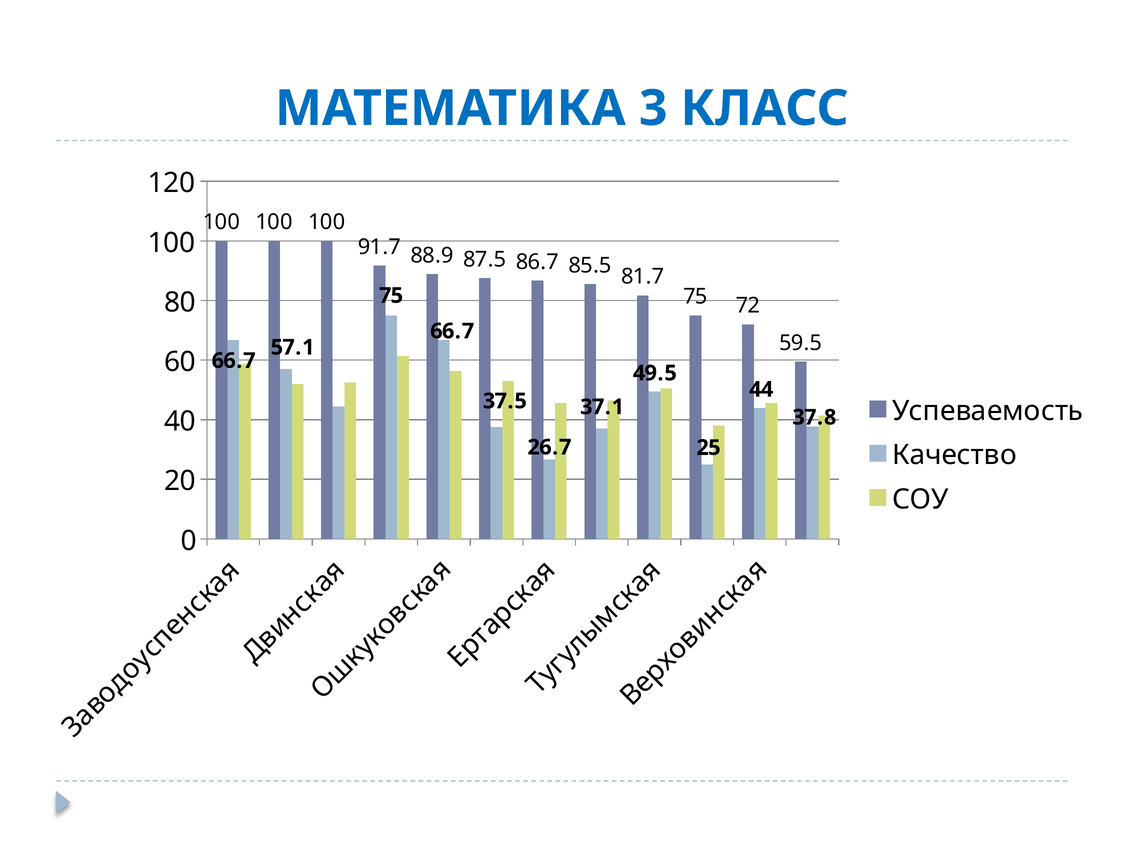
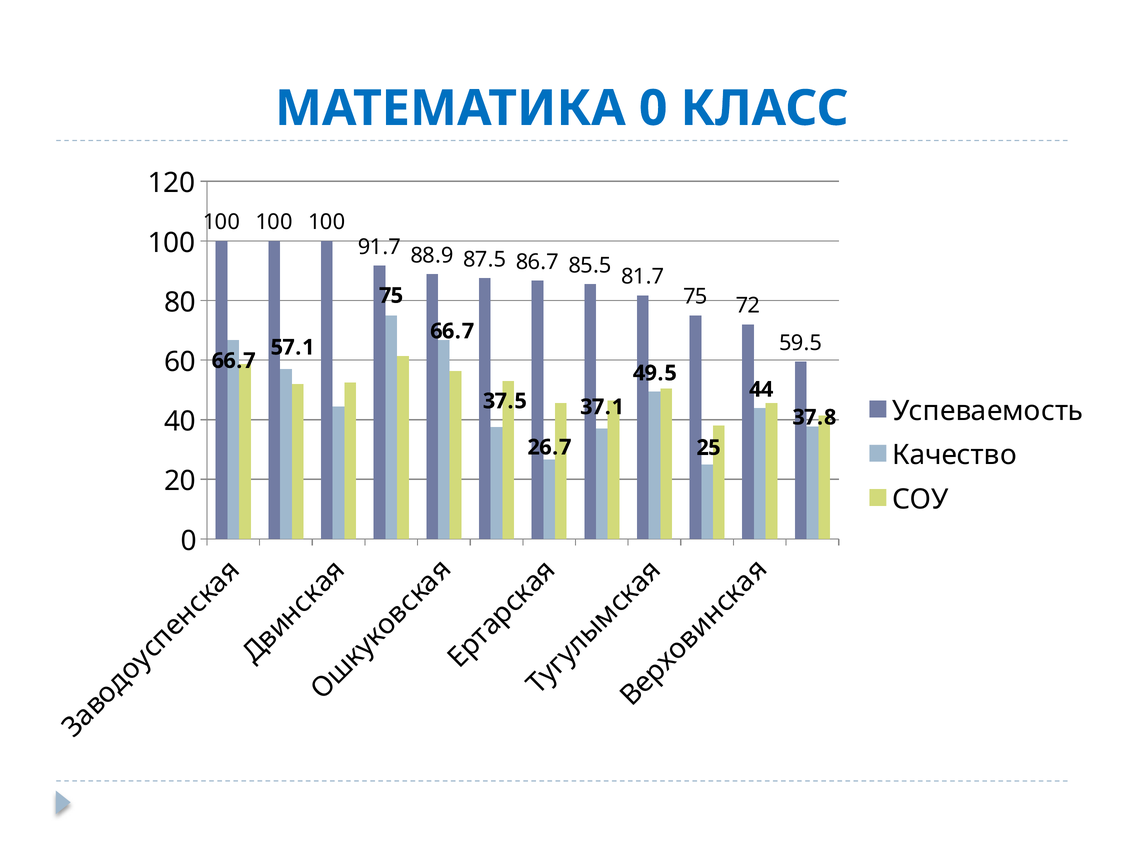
МАТЕМАТИКА 3: 3 -> 0 (653, 108)
